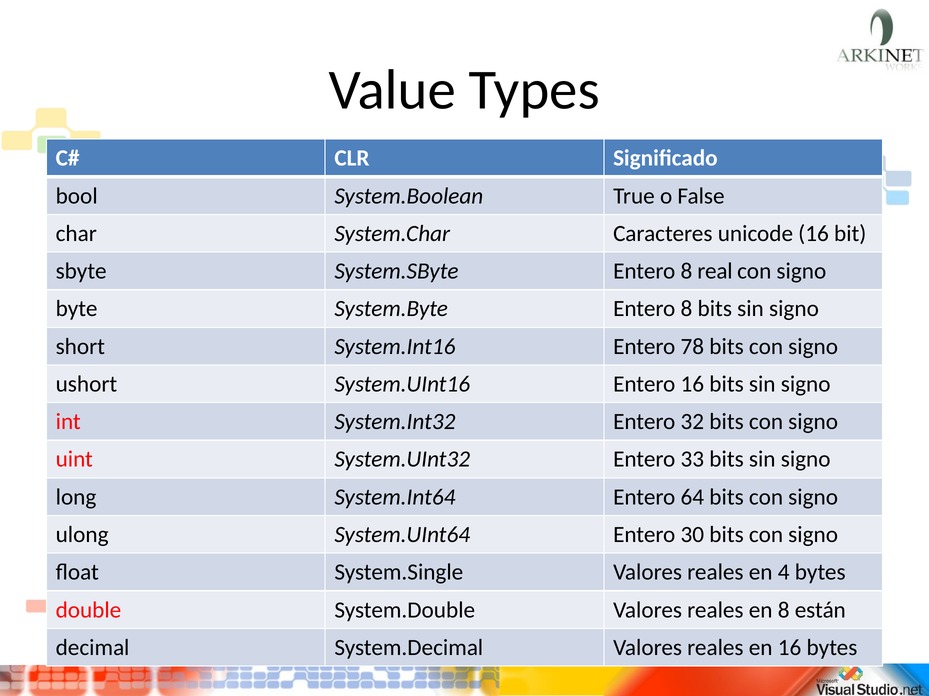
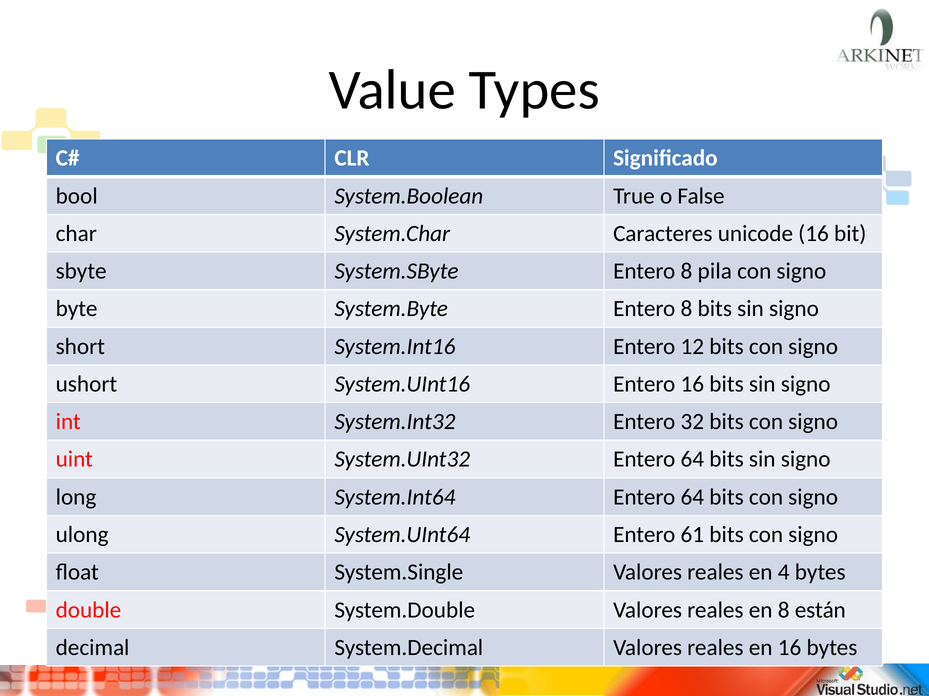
real: real -> pila (715, 271)
78: 78 -> 12 (692, 347)
System.UInt32 Entero 33: 33 -> 64 (692, 460)
30: 30 -> 61 (692, 535)
